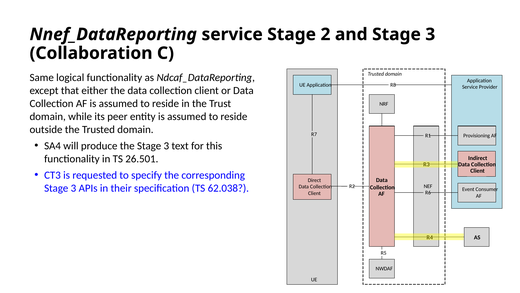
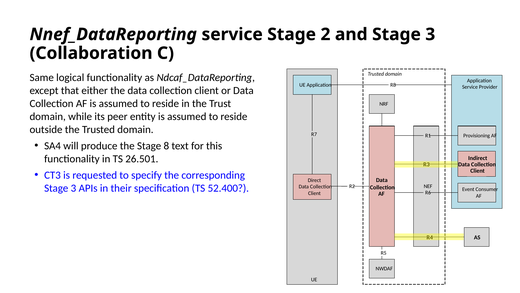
the Stage 3: 3 -> 8 (166, 146)
62.038: 62.038 -> 52.400 (228, 188)
